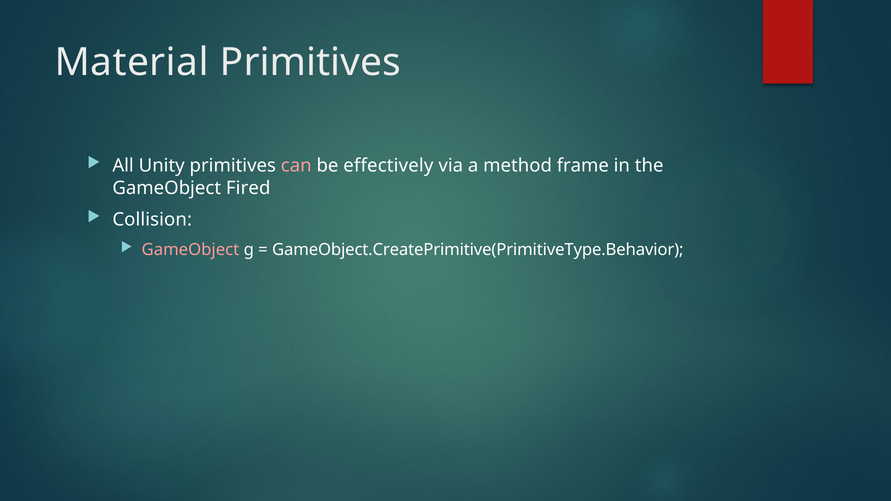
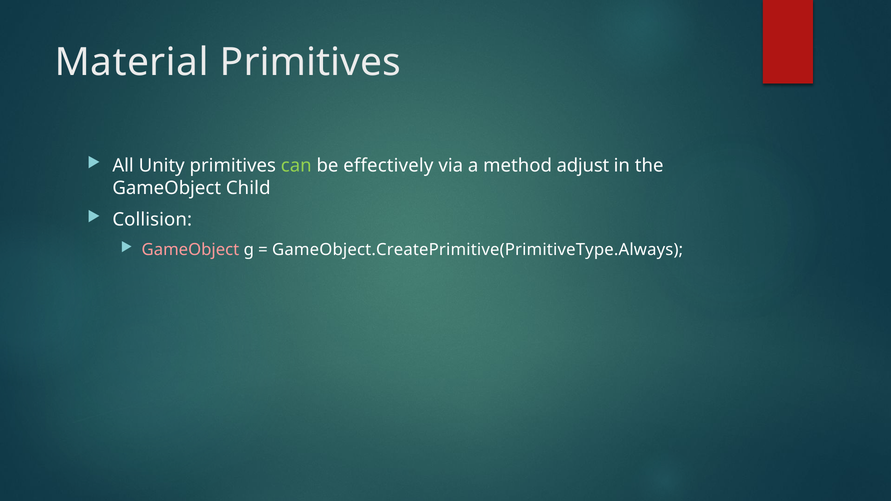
can colour: pink -> light green (296, 166)
frame: frame -> adjust (583, 166)
Fired: Fired -> Child (248, 188)
GameObject.CreatePrimitive(PrimitiveType.Behavior: GameObject.CreatePrimitive(PrimitiveType.Behavior -> GameObject.CreatePrimitive(PrimitiveType.Always (478, 250)
